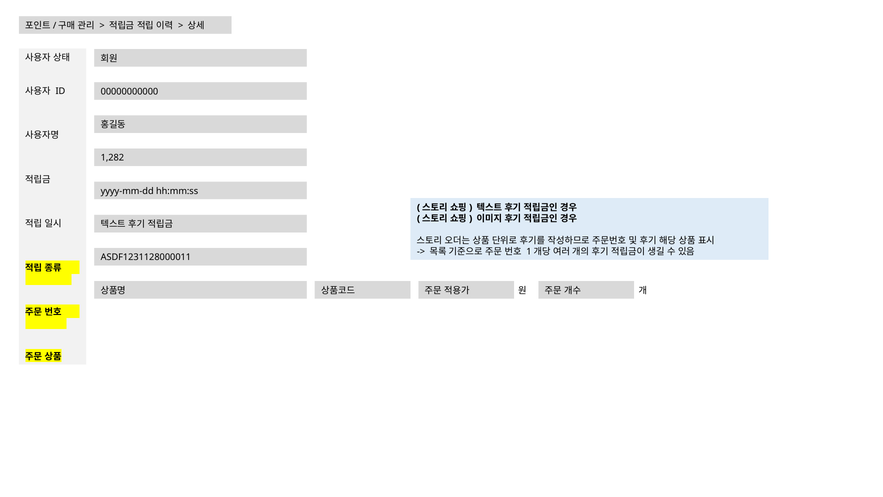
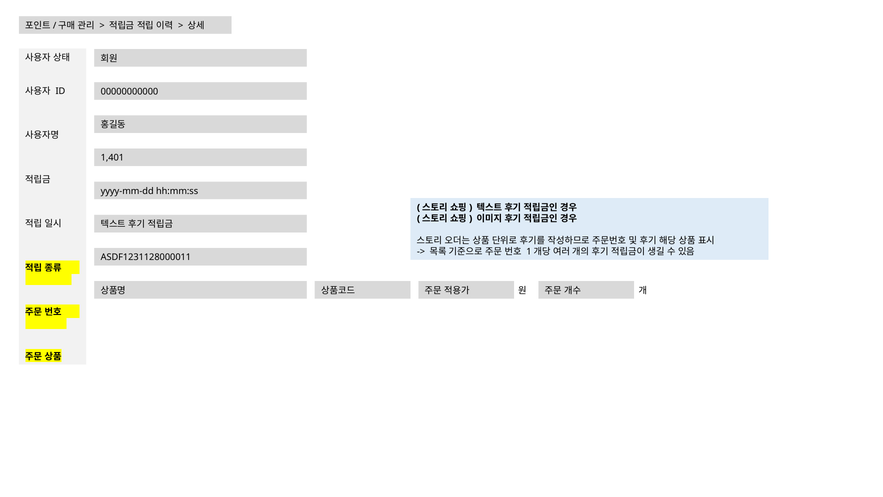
1,282: 1,282 -> 1,401 (112, 158)
